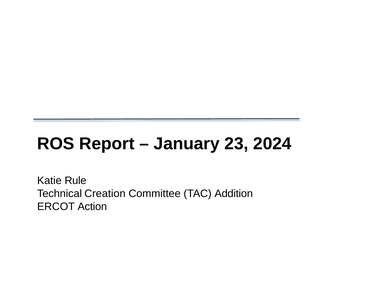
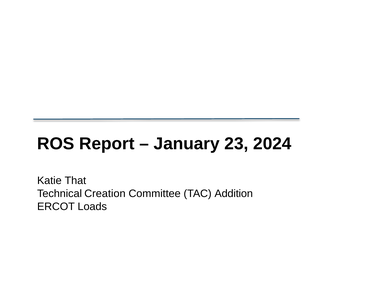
Rule: Rule -> That (75, 181)
Action: Action -> Loads (92, 207)
